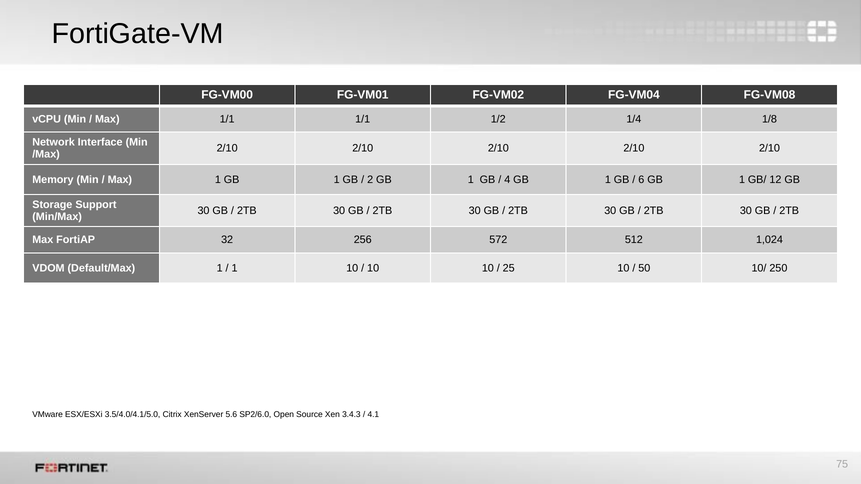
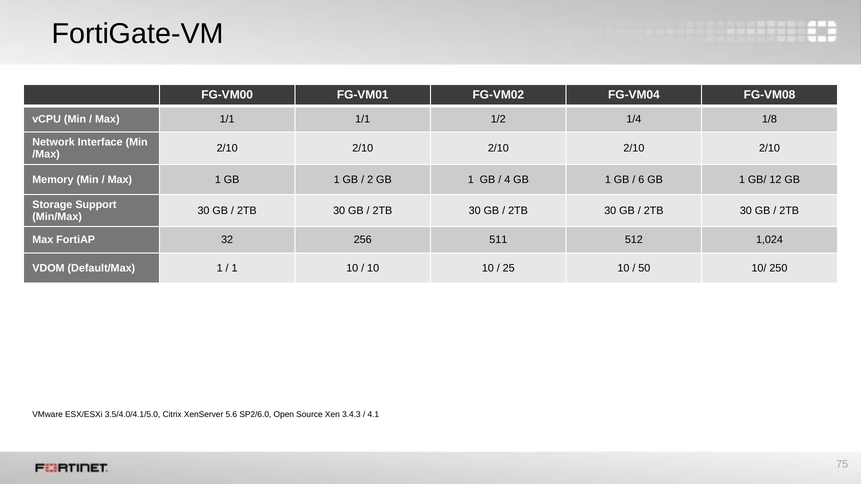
572: 572 -> 511 (498, 240)
